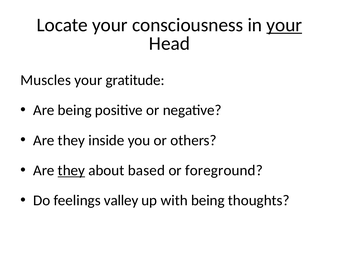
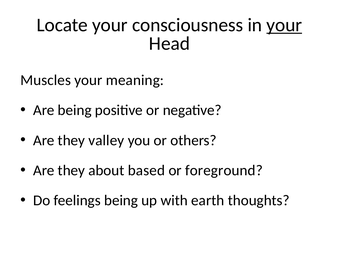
gratitude: gratitude -> meaning (135, 80)
inside: inside -> valley (106, 140)
they underline: present -> none (71, 171)
feelings valley: valley -> being (121, 201)
with being: being -> earth (208, 201)
